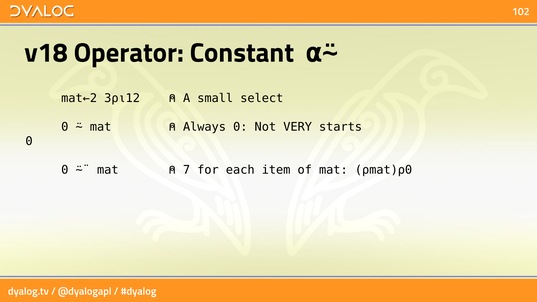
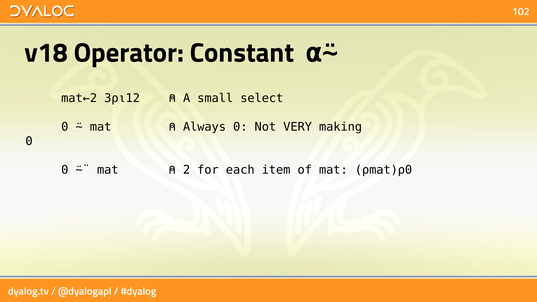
starts: starts -> making (341, 127)
7: 7 -> 2 (187, 170)
